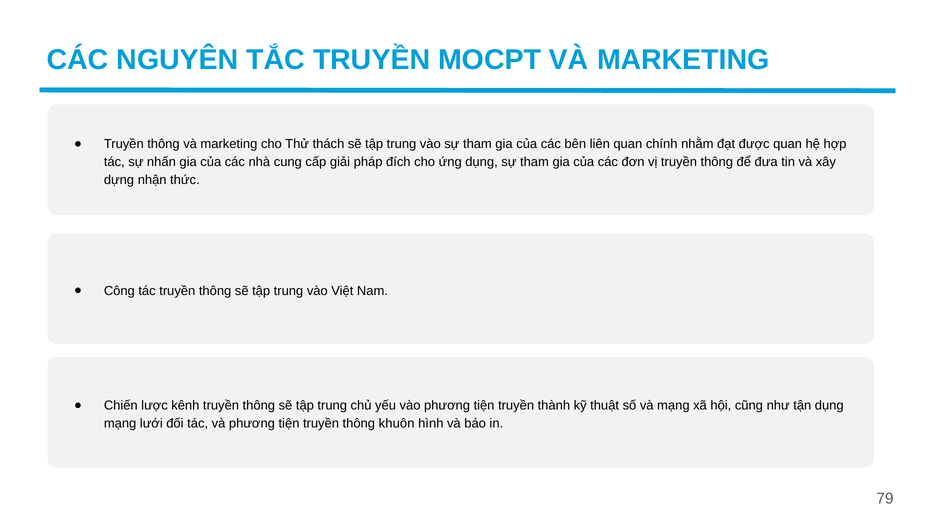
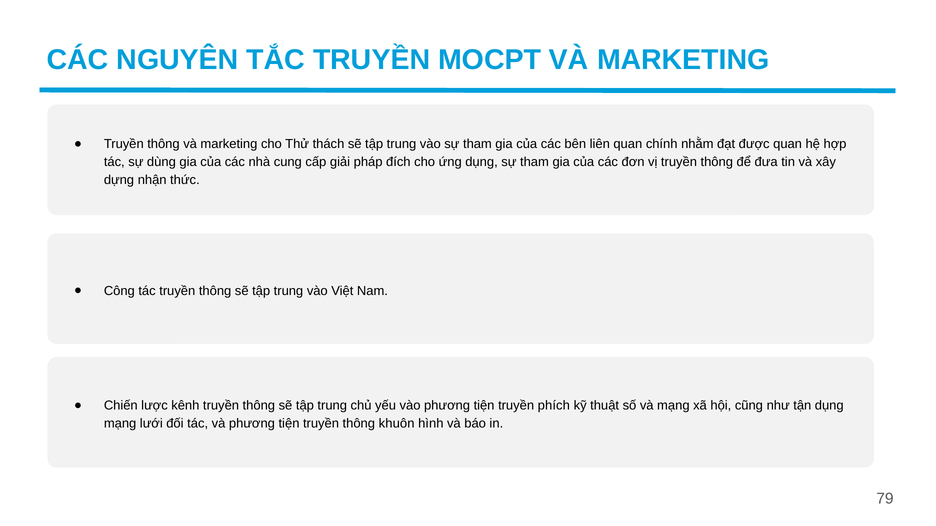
nhấn: nhấn -> dùng (161, 162)
thành: thành -> phích (554, 406)
